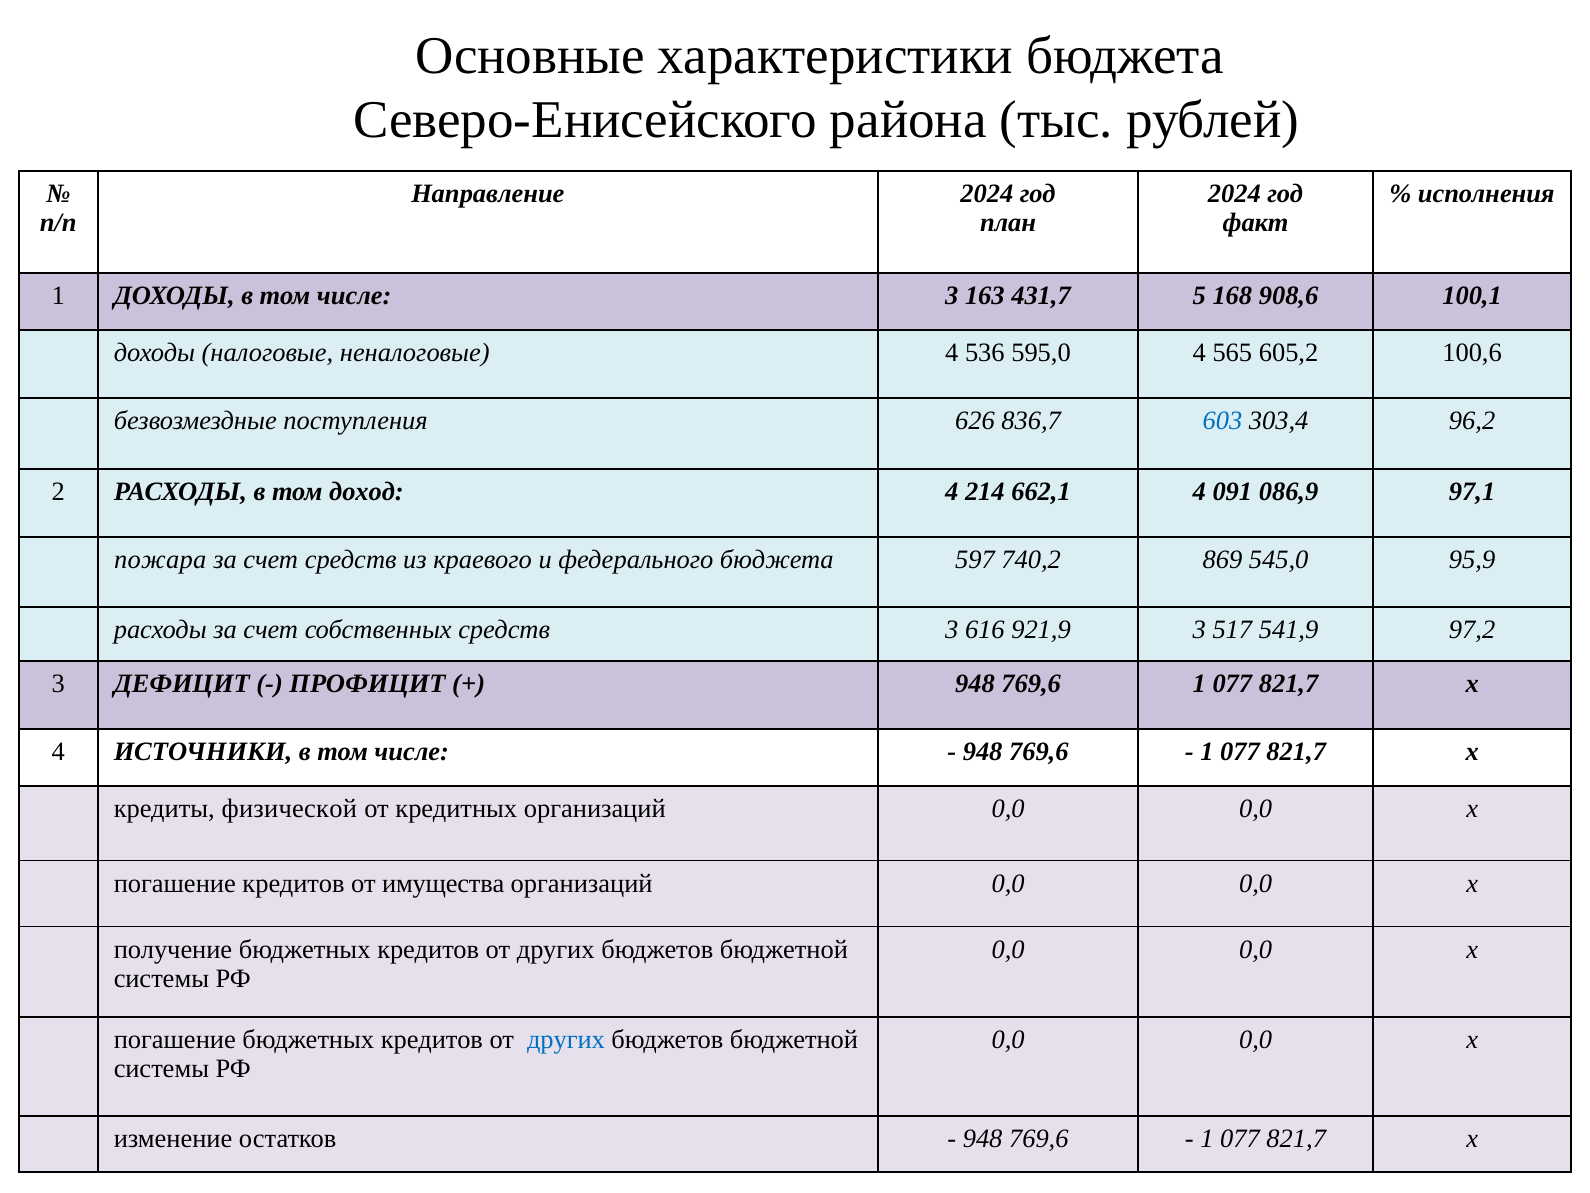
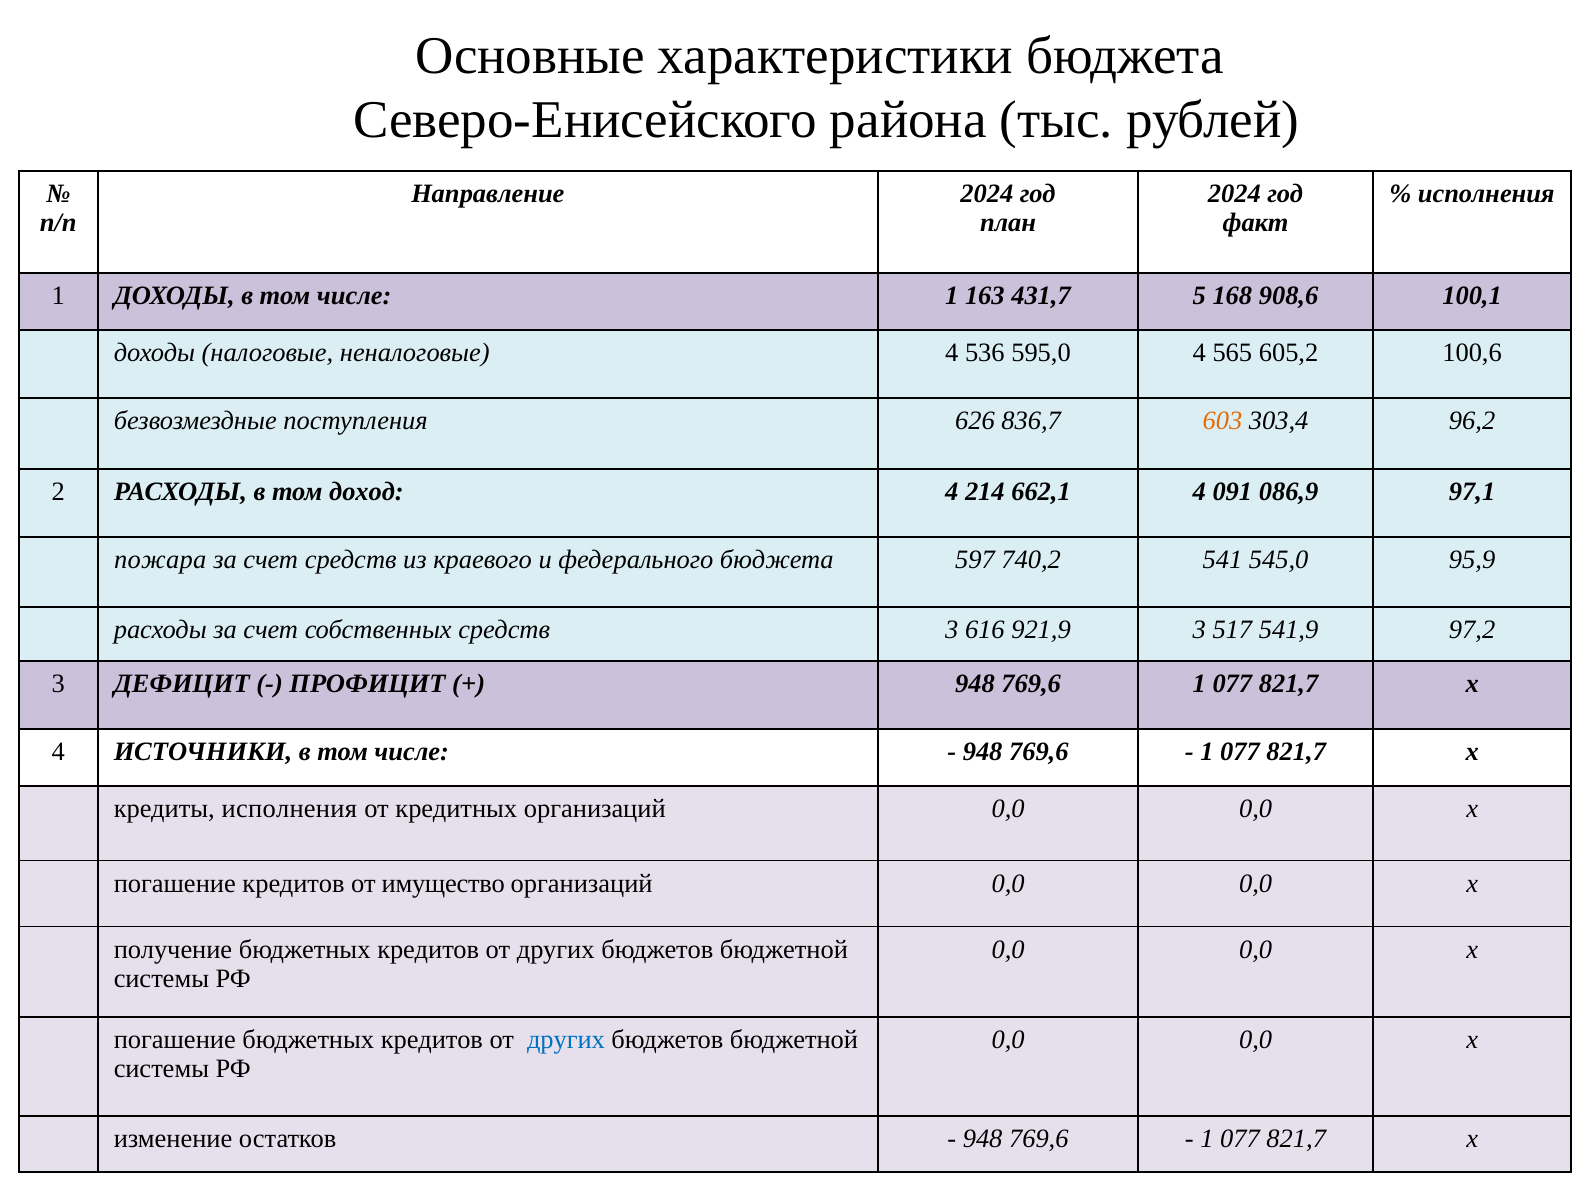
числе 3: 3 -> 1 (952, 296)
603 colour: blue -> orange (1222, 421)
869: 869 -> 541 (1222, 560)
кредиты физической: физической -> исполнения (289, 808)
имущества: имущества -> имущество (443, 883)
